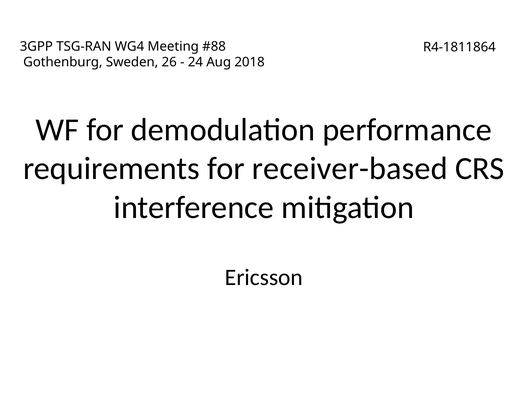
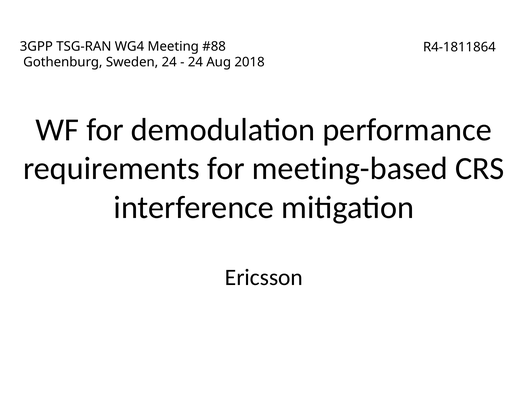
Sweden 26: 26 -> 24 (169, 62)
receiver-based: receiver-based -> meeting-based (350, 169)
